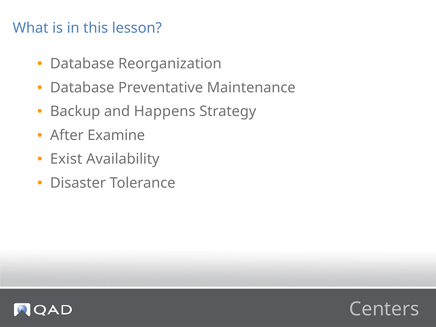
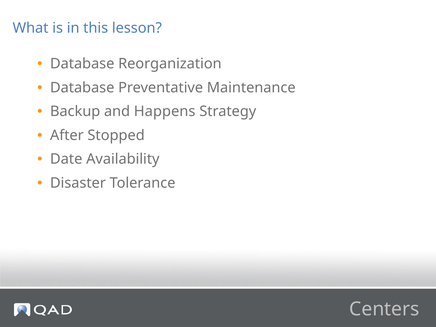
Examine: Examine -> Stopped (116, 135)
Exist: Exist -> Date (66, 159)
